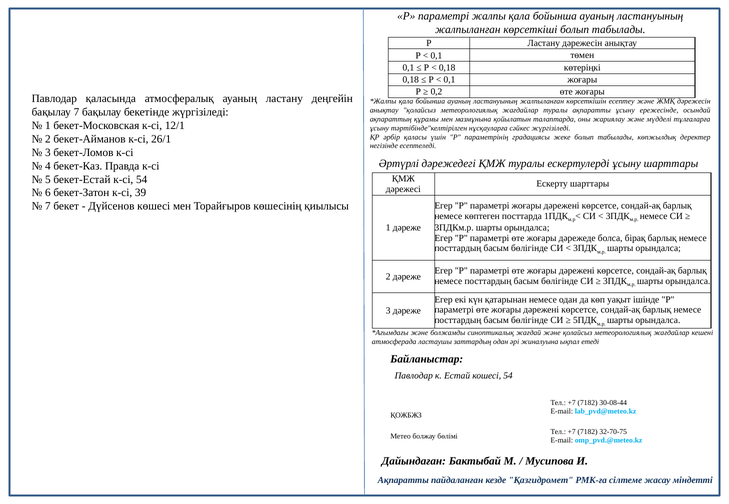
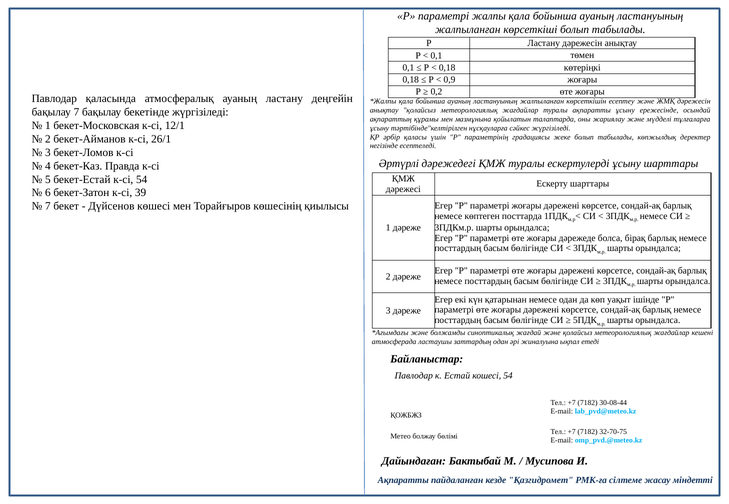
0,1: 0,1 -> 0,9 (449, 80)
